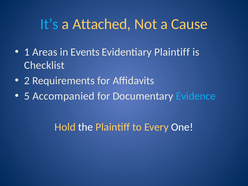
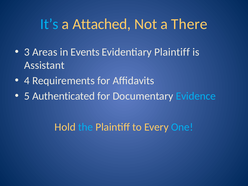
Cause: Cause -> There (189, 24)
1: 1 -> 3 (27, 52)
Checklist: Checklist -> Assistant (44, 65)
2: 2 -> 4 (27, 81)
Accompanied: Accompanied -> Authenticated (64, 96)
the colour: white -> light blue (86, 127)
One colour: white -> light blue (182, 127)
